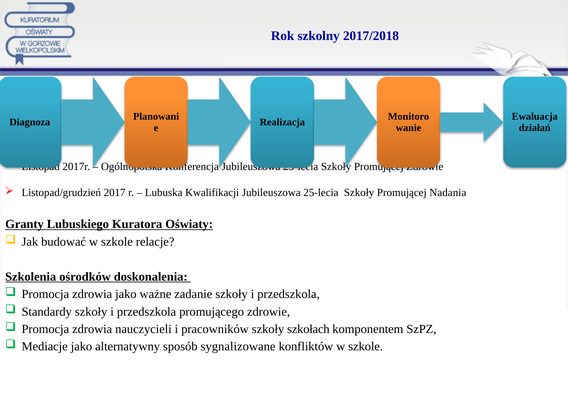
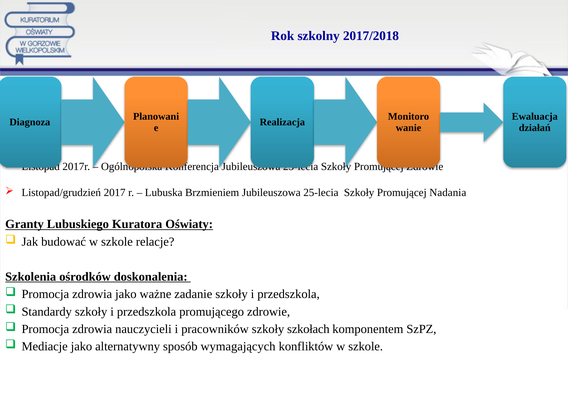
Kwalifikacji: Kwalifikacji -> Brzmieniem (212, 193)
sygnalizowane: sygnalizowane -> wymagających (238, 347)
